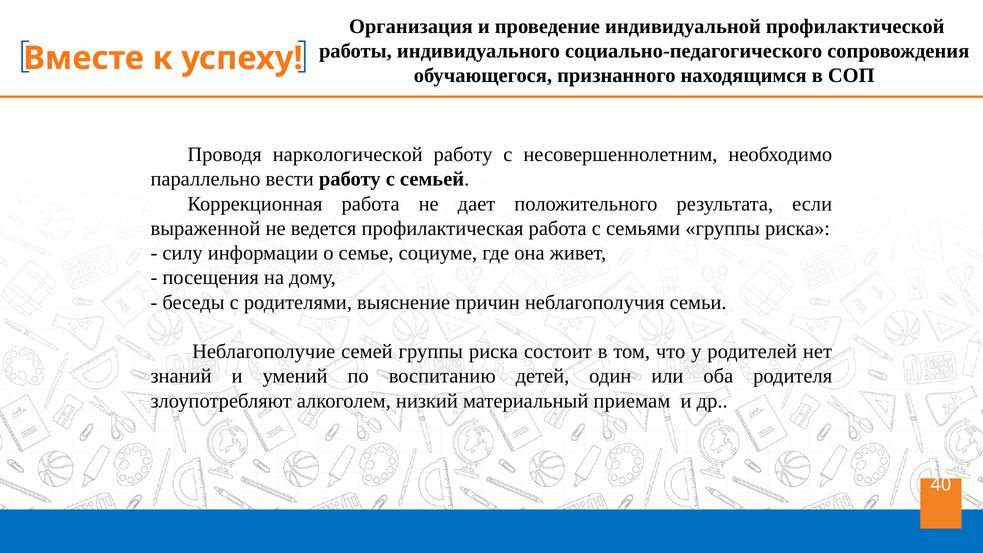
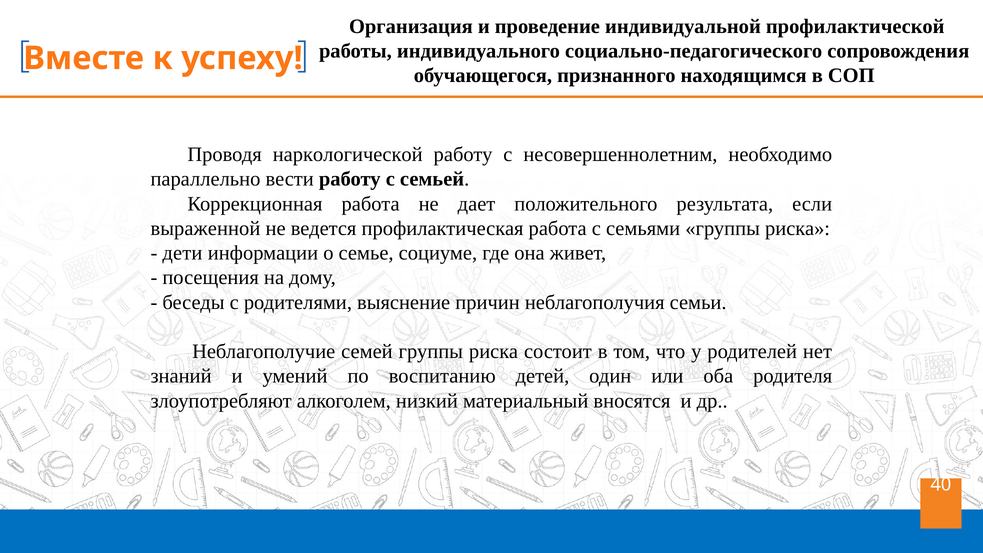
силу: силу -> дети (182, 253)
приемам: приемам -> вносятся (632, 401)
